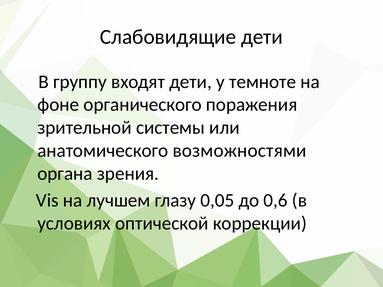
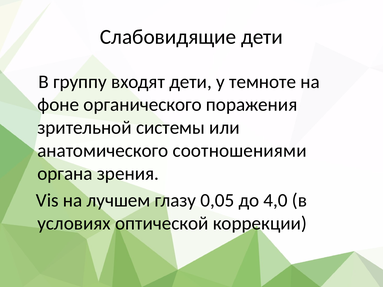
возможностями: возможностями -> соотношениями (240, 151)
0,6: 0,6 -> 4,0 (276, 201)
